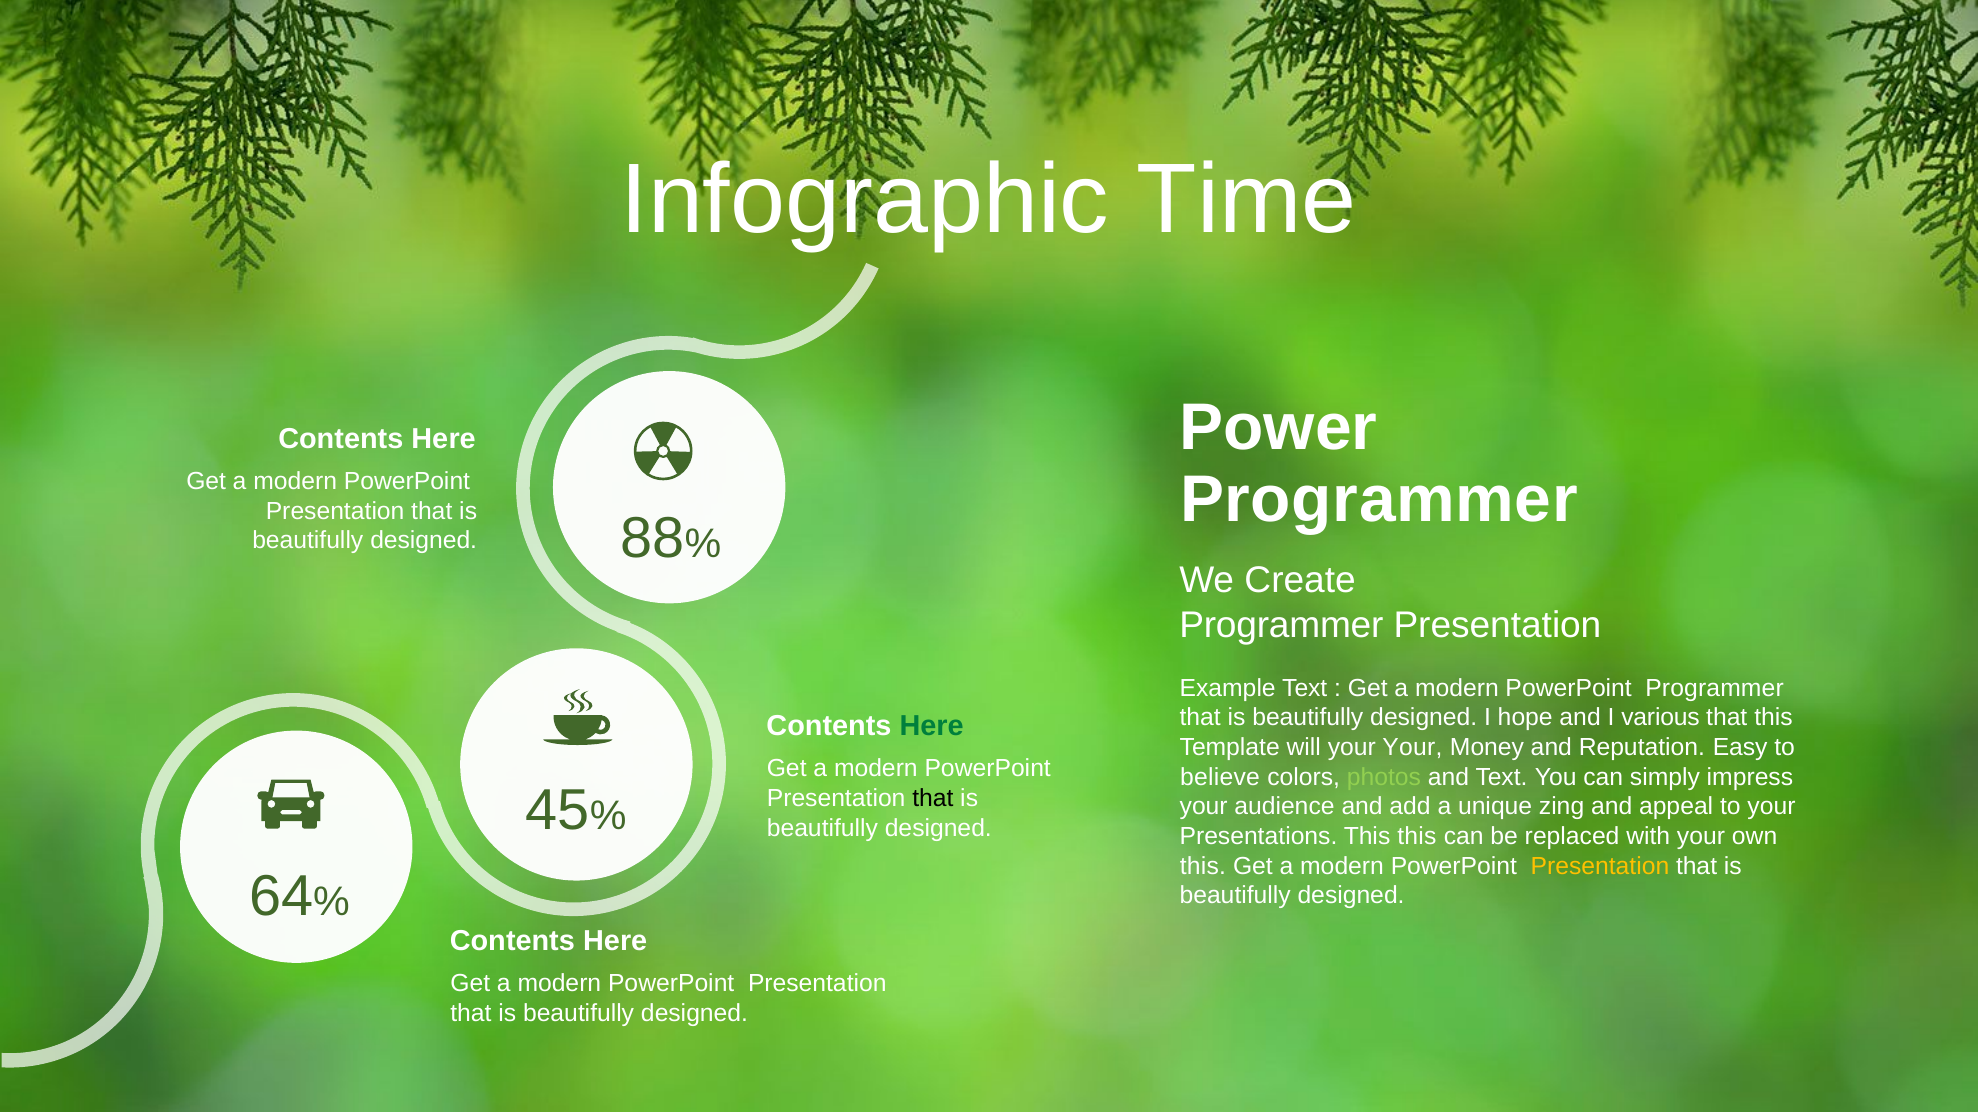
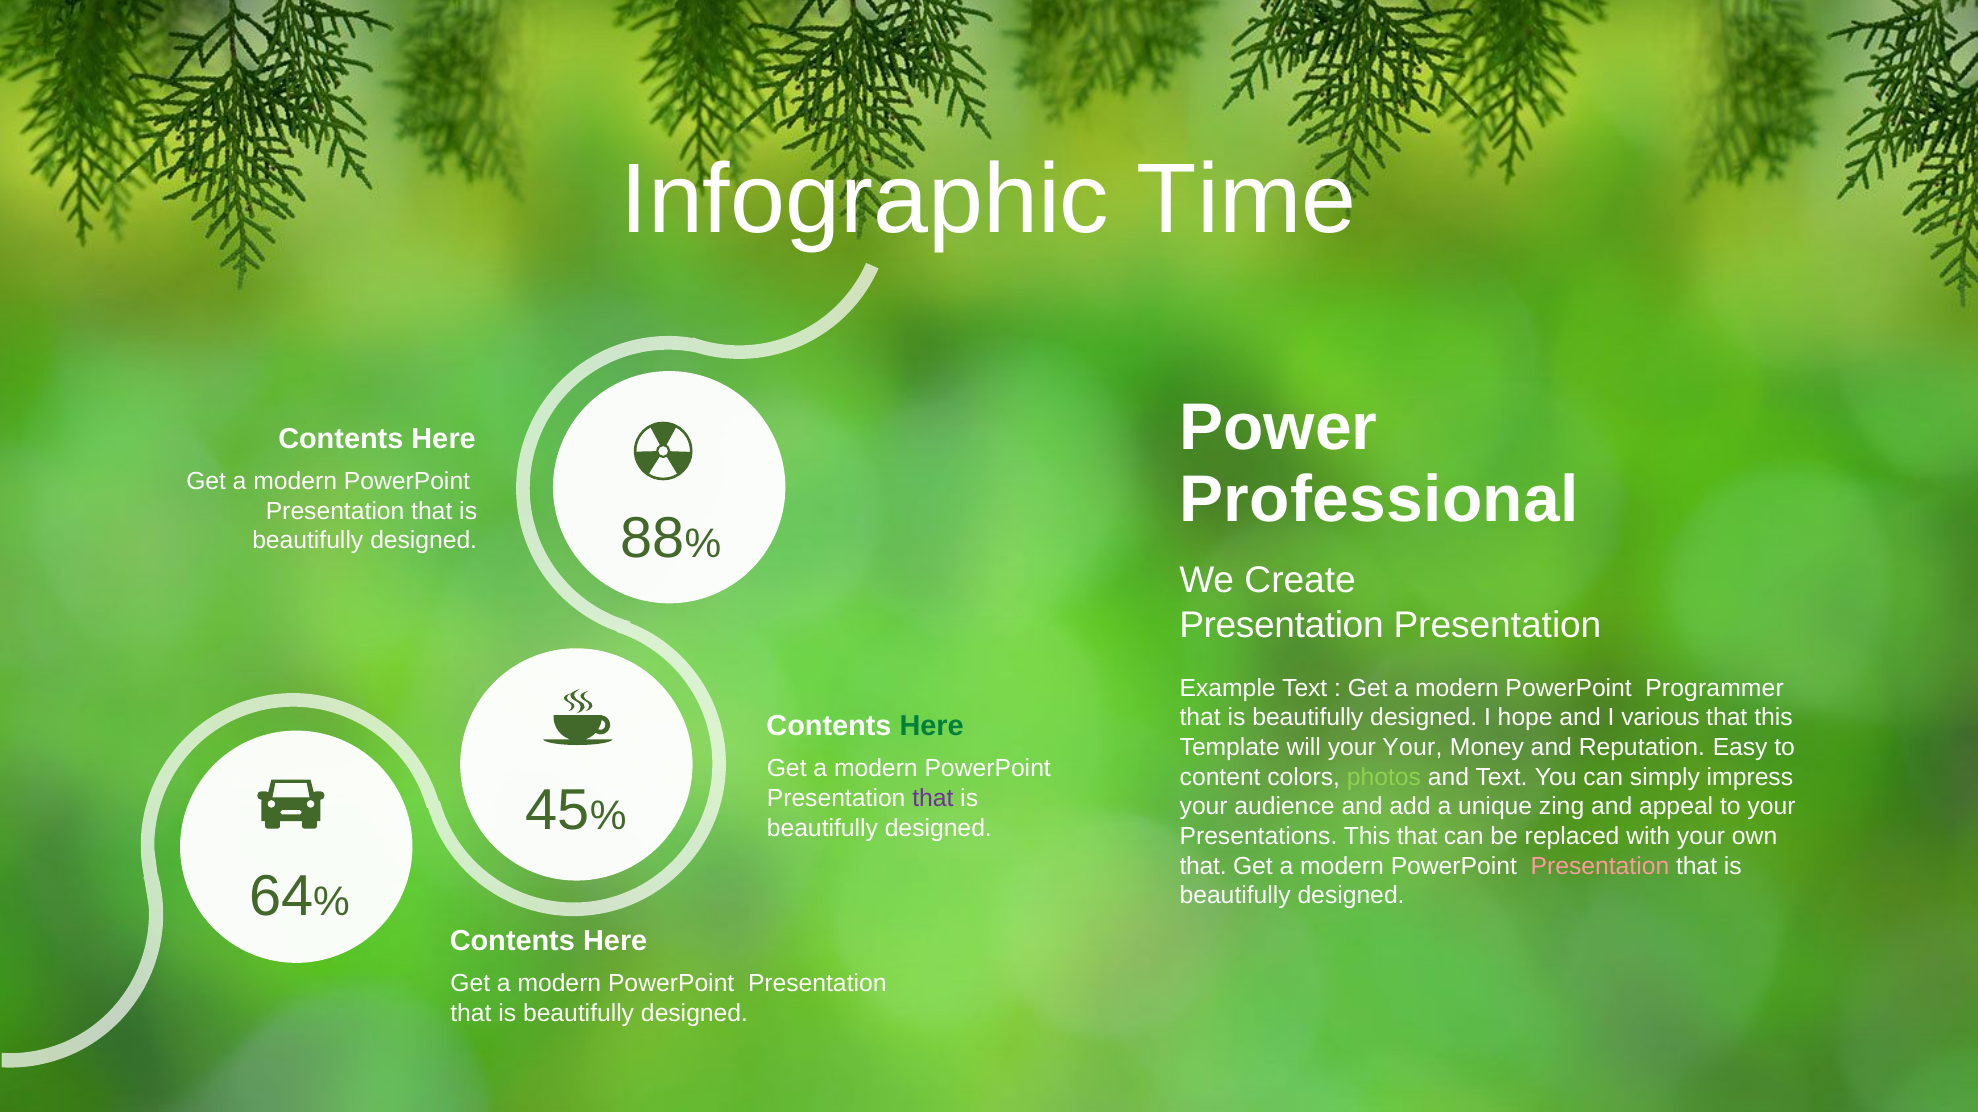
Programmer: Programmer -> Professional (1379, 500)
Programmer: Programmer -> Presentation (1281, 625)
believe: believe -> content (1220, 777)
that colour: black -> purple (933, 799)
This this: this -> that (1417, 837)
this: this -> that (1203, 866)
Presentation colour: yellow -> pink (1600, 866)
